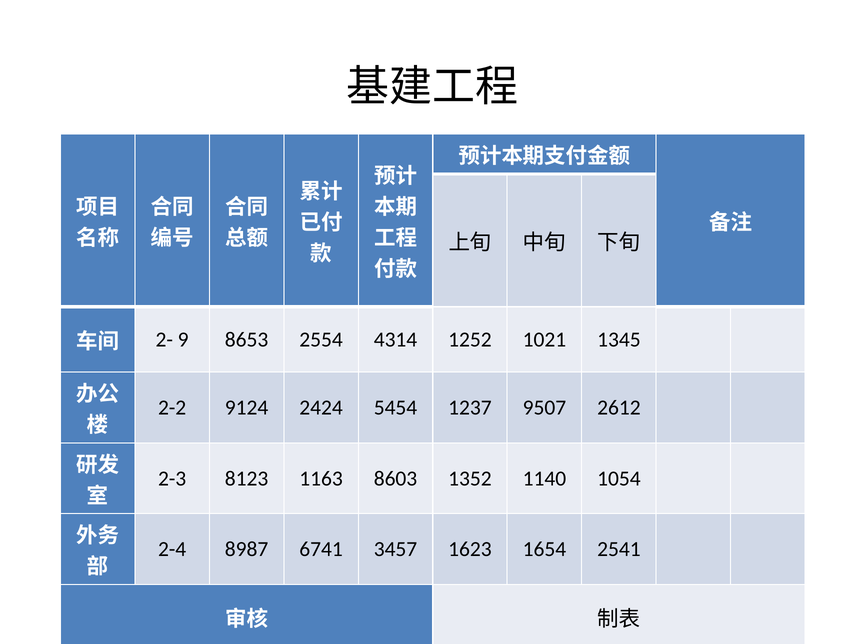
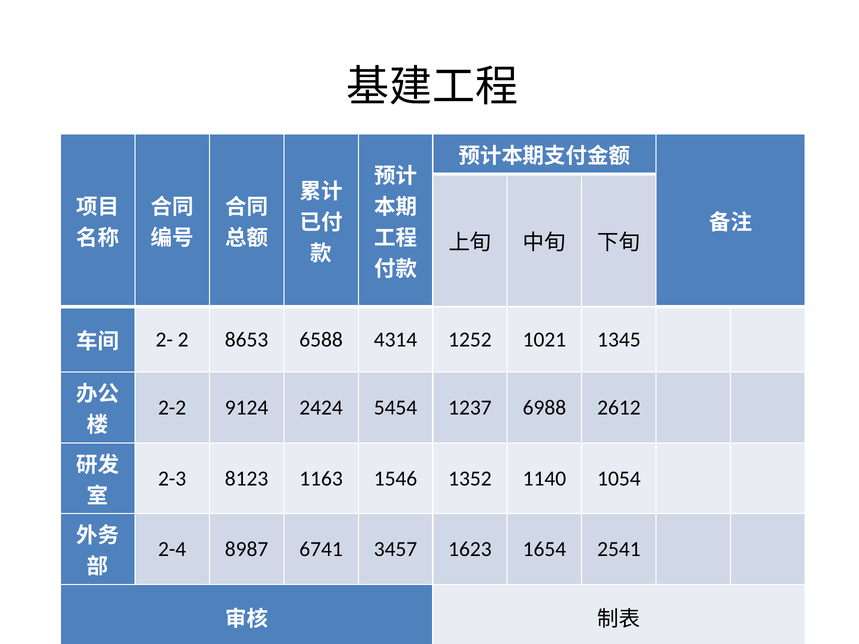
9: 9 -> 2 (183, 340)
2554: 2554 -> 6588 (321, 340)
9507: 9507 -> 6988 (544, 408)
8603: 8603 -> 1546 (395, 479)
